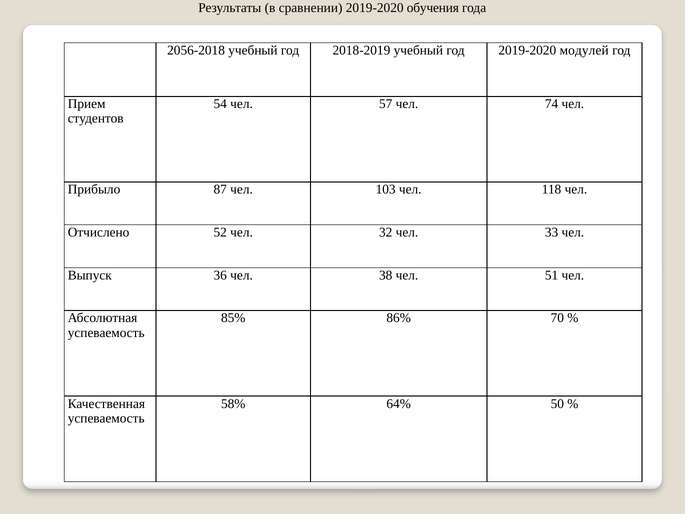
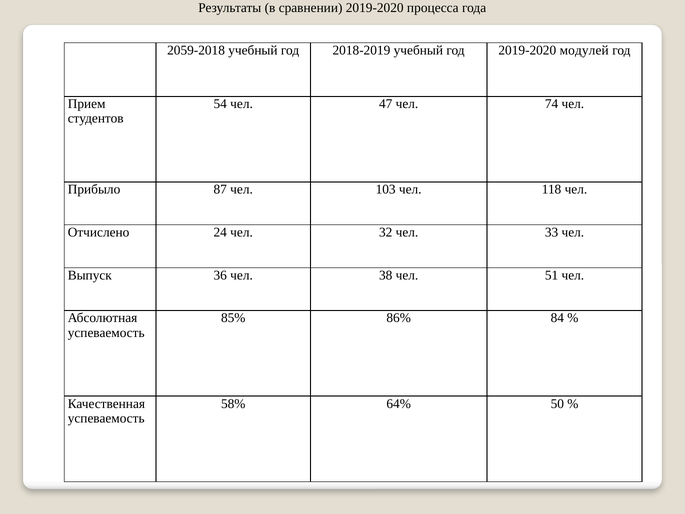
обучения: обучения -> процесса (433, 8)
2056-2018: 2056-2018 -> 2059-2018 (196, 50)
57: 57 -> 47 (386, 104)
52: 52 -> 24 (220, 232)
70: 70 -> 84 (557, 318)
